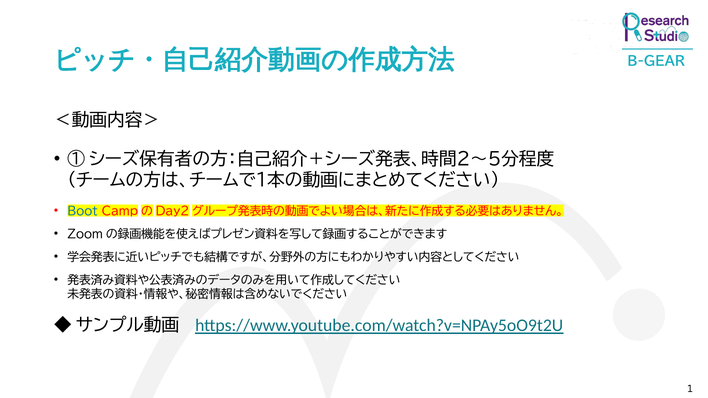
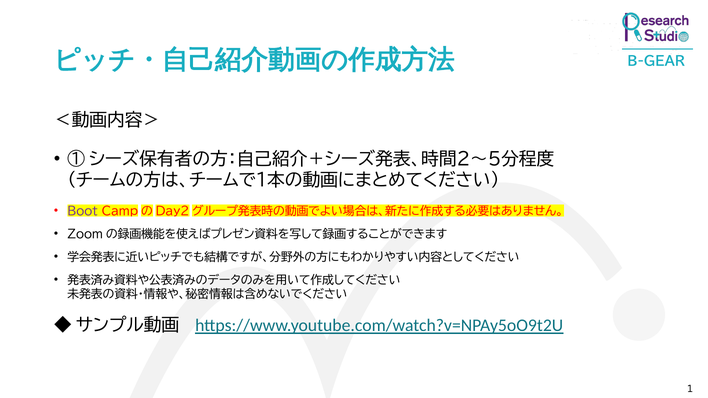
Boot colour: blue -> purple (83, 211)
